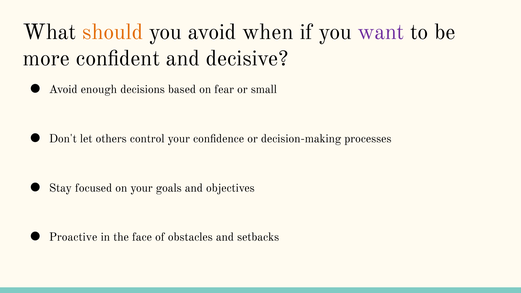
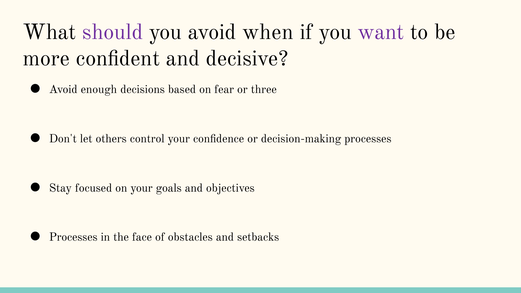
should colour: orange -> purple (113, 32)
small: small -> three (264, 89)
Proactive: Proactive -> Processes (73, 237)
